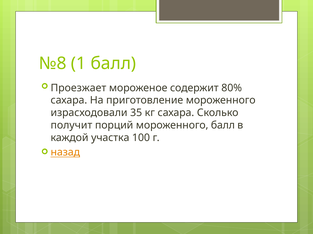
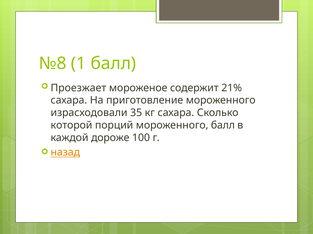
80%: 80% -> 21% (232, 88)
получит: получит -> которой (71, 126)
участка: участка -> дороже (110, 138)
